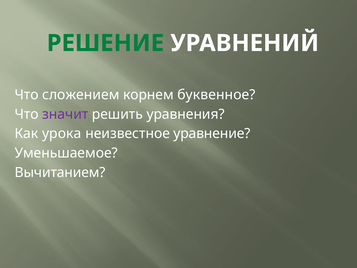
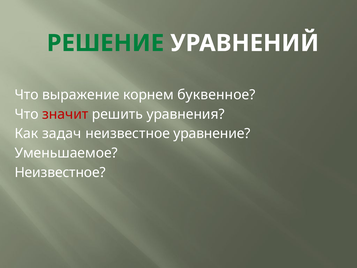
сложением: сложением -> выражение (81, 95)
значит colour: purple -> red (65, 114)
урока: урока -> задач (62, 134)
Вычитанием: Вычитанием -> Неизвестное (60, 172)
